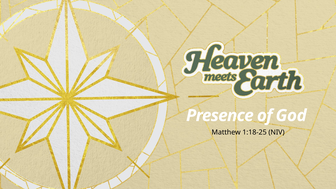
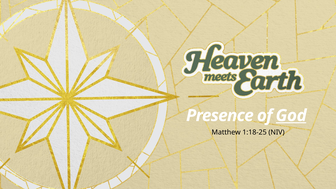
God underline: none -> present (291, 116)
